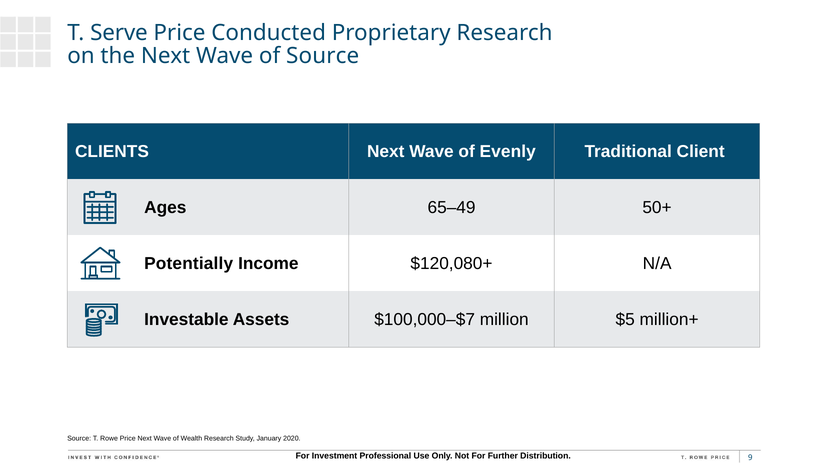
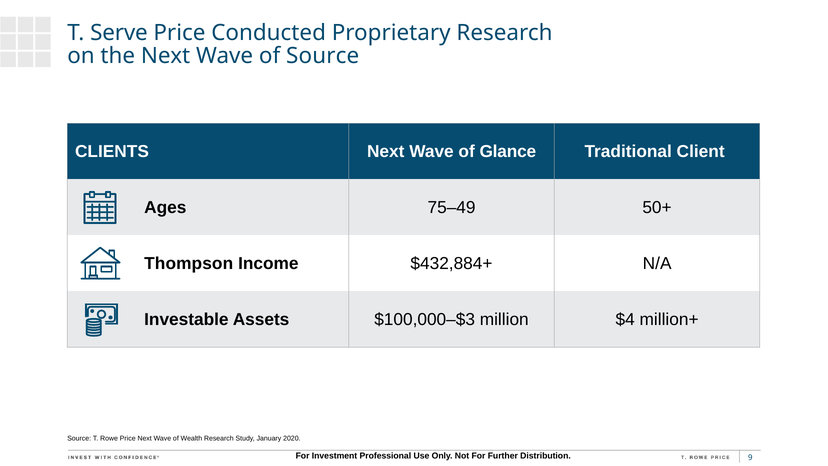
Evenly: Evenly -> Glance (508, 151)
65–49: 65–49 -> 75–49 (452, 207)
Potentially: Potentially -> Thompson (189, 263)
$120,080+: $120,080+ -> $432,884+ (451, 263)
$100,000–$7: $100,000–$7 -> $100,000–$3 (425, 319)
$5: $5 -> $4 (625, 319)
